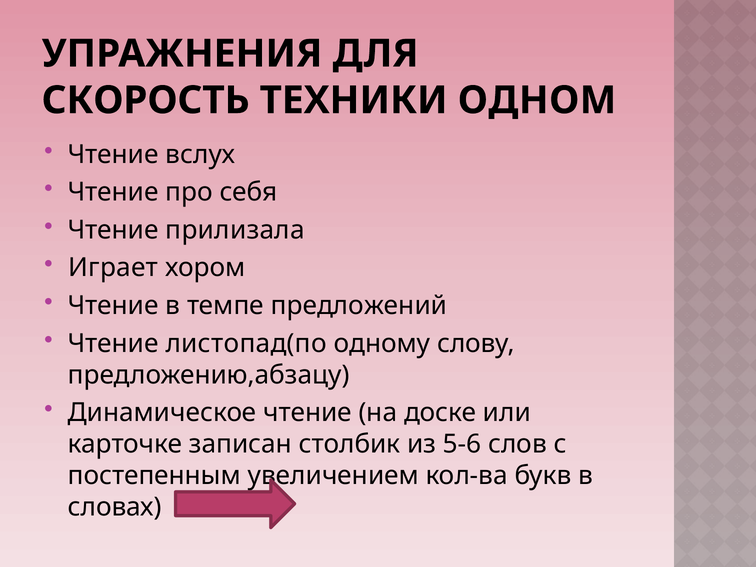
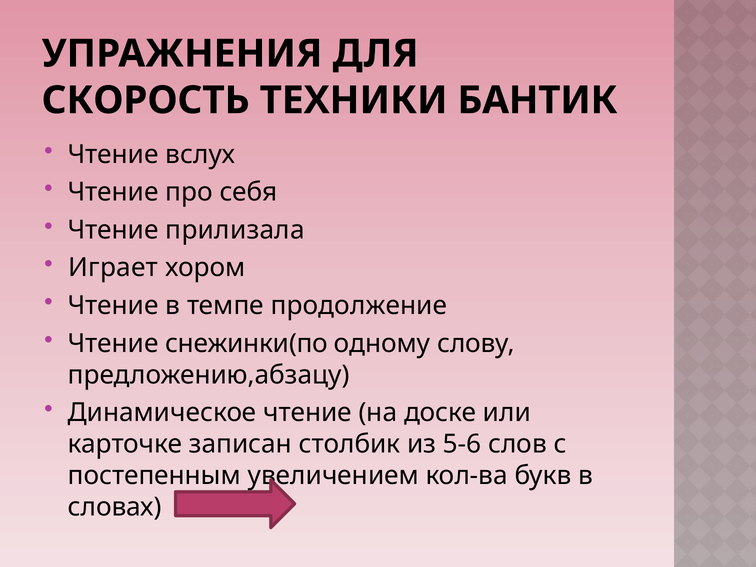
ОДНОМ: ОДНОМ -> БАНТИК (537, 100)
предложений: предложений -> продолжение (359, 306)
листопад(по: листопад(по -> снежинки(по (246, 343)
